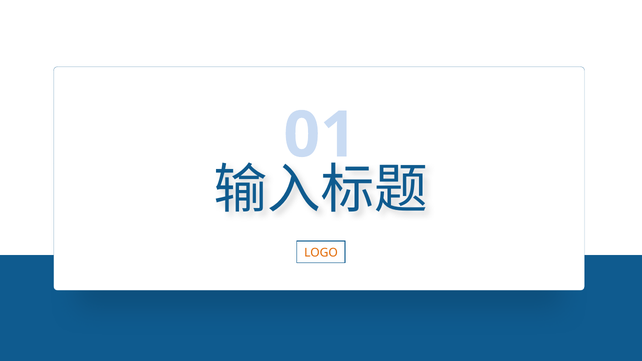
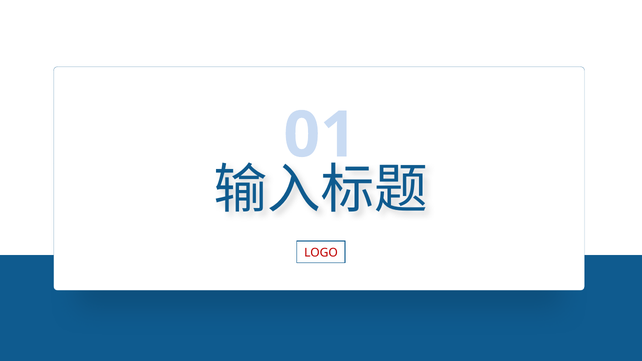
LOGO colour: orange -> red (321, 253)
